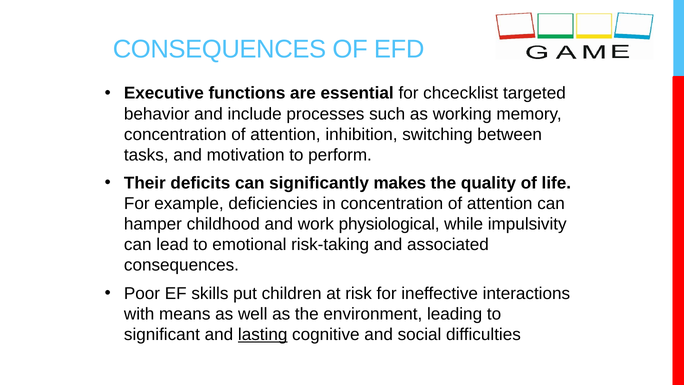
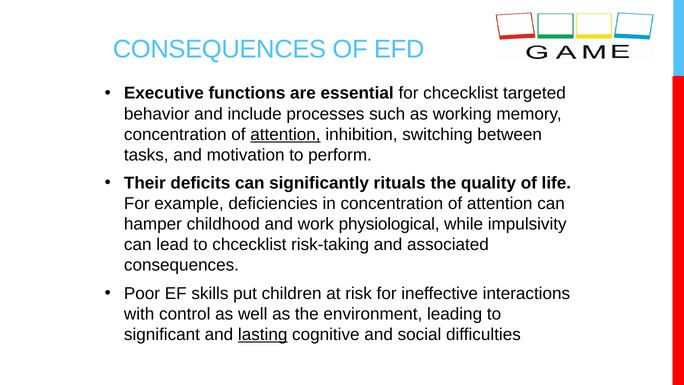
attention underline: none -> present (285, 134)
makes: makes -> rituals (400, 183)
to emotional: emotional -> chcecklist (249, 245)
means: means -> control (185, 314)
